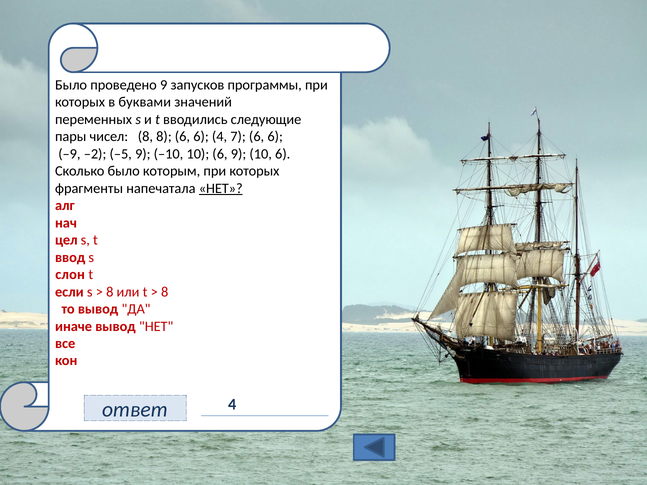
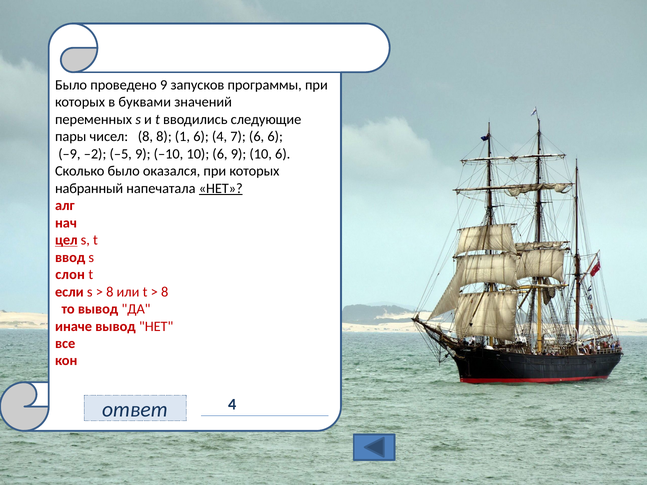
8 6: 6 -> 1 (182, 137)
которым: которым -> оказался (172, 171)
фрагменты: фрагменты -> набранный (89, 188)
цел underline: none -> present (66, 240)
